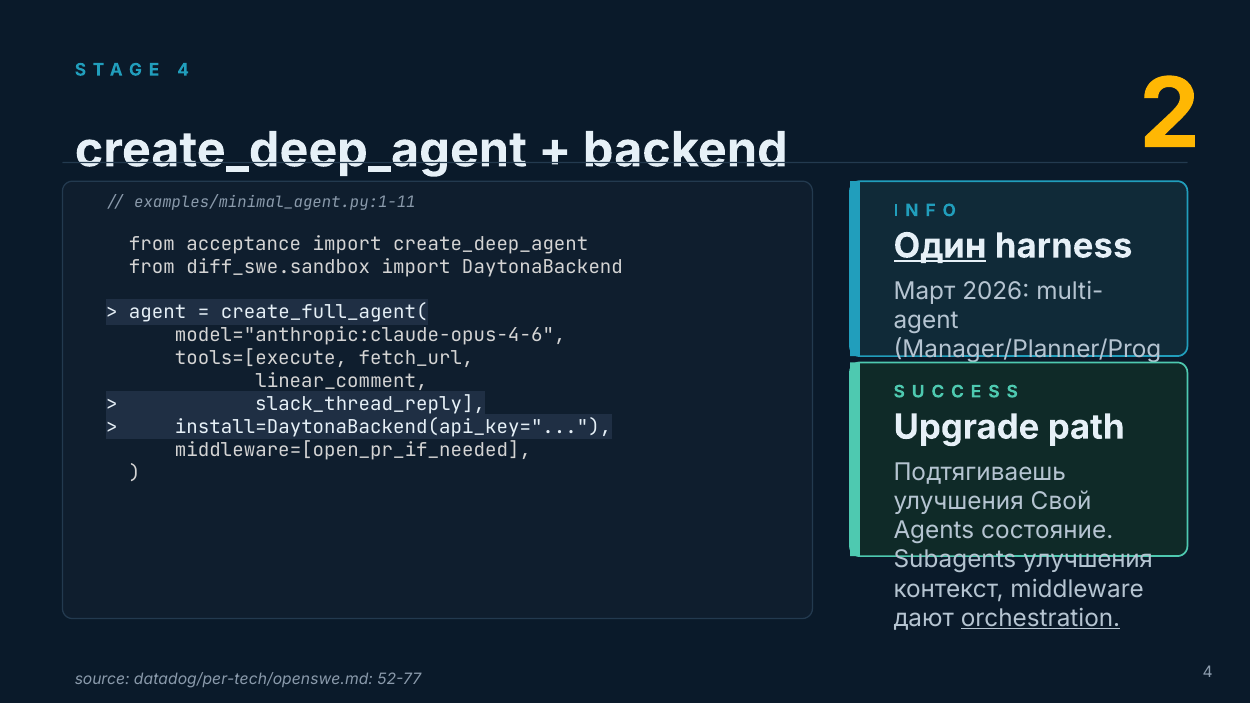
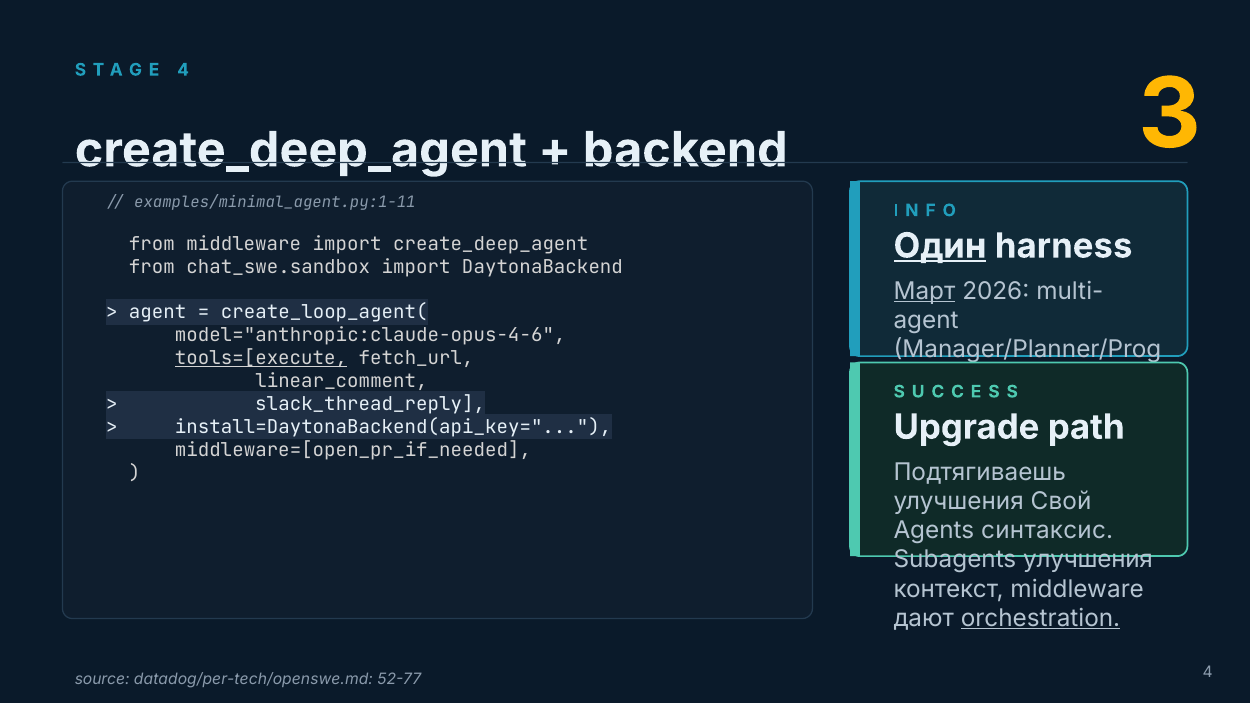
2: 2 -> 3 (1170, 115)
from acceptance: acceptance -> middleware (244, 244)
diff_swe.sandbox: diff_swe.sandbox -> chat_swe.sandbox (278, 267)
Март underline: none -> present (924, 291)
create_full_agent(: create_full_agent( -> create_loop_agent( (324, 313)
tools=[execute underline: none -> present (261, 359)
состояние: состояние -> синтаксис (1047, 531)
